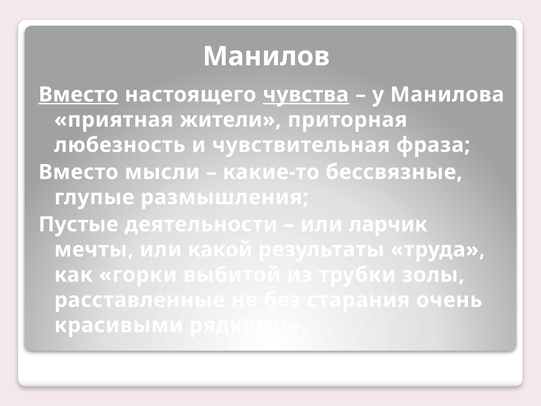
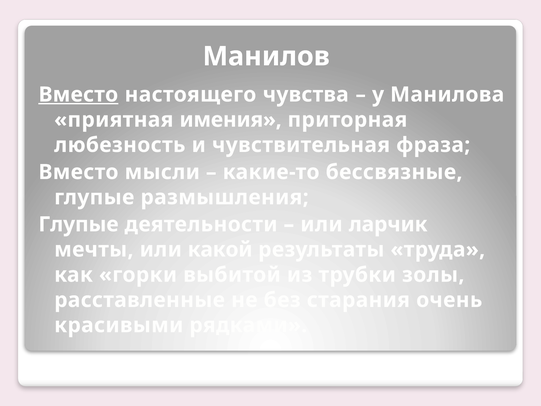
чувства underline: present -> none (306, 95)
жители: жители -> имения (231, 120)
Пустые: Пустые -> Глупые (79, 224)
